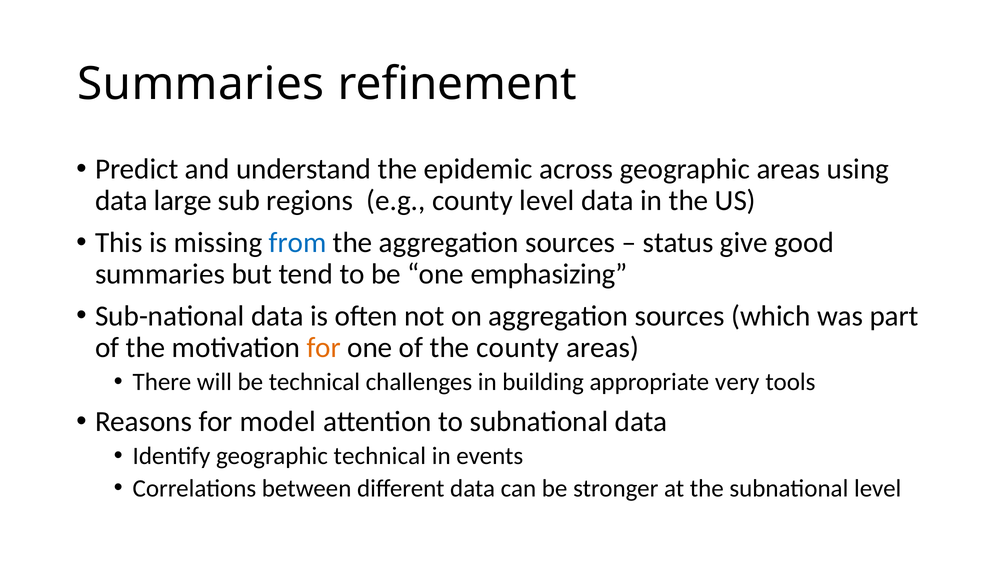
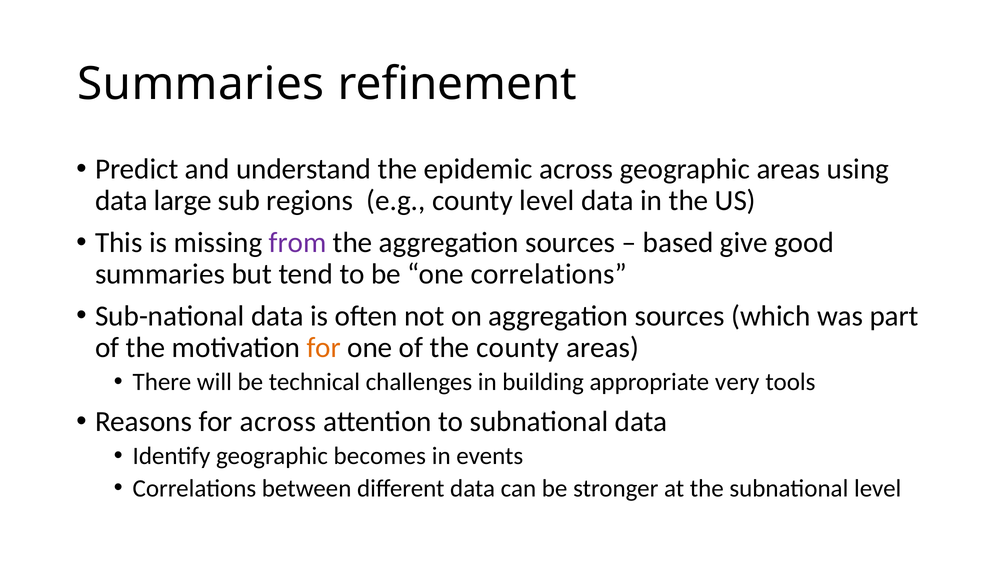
from colour: blue -> purple (298, 243)
status: status -> based (678, 243)
one emphasizing: emphasizing -> correlations (549, 274)
for model: model -> across (278, 422)
geographic technical: technical -> becomes (380, 456)
